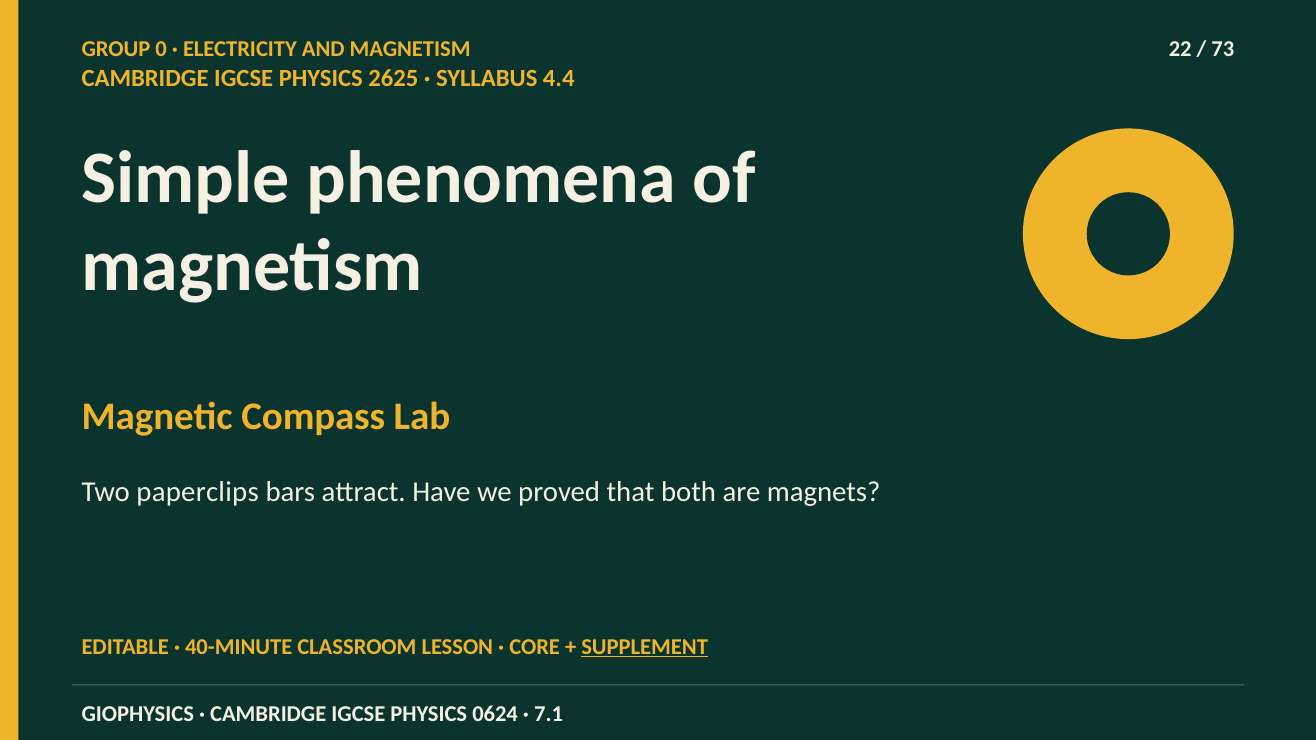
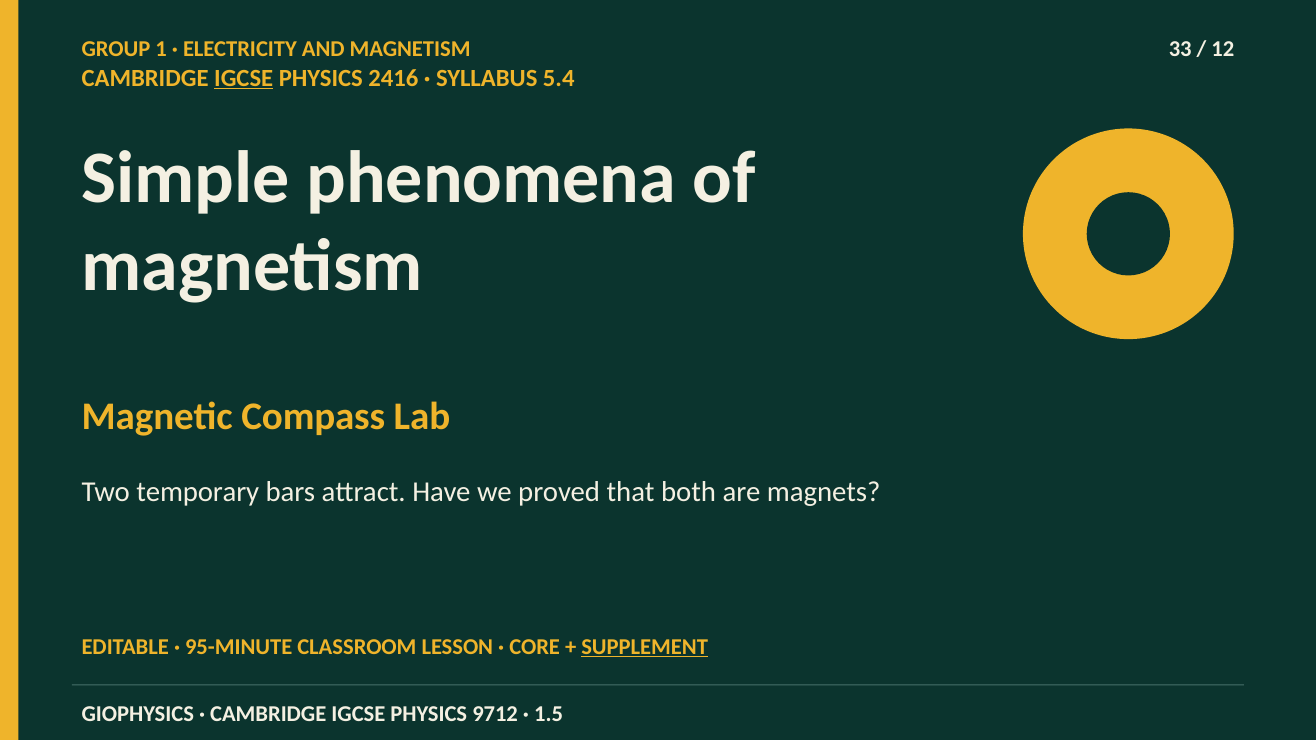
0: 0 -> 1 (161, 49)
22: 22 -> 33 (1180, 49)
73: 73 -> 12 (1223, 49)
IGCSE underline: none -> present (244, 78)
2625: 2625 -> 2416 (393, 78)
4.4: 4.4 -> 5.4 (559, 78)
paperclips: paperclips -> temporary (198, 492)
40-MINUTE: 40-MINUTE -> 95-MINUTE (239, 647)
0624: 0624 -> 9712 (495, 714)
7.1: 7.1 -> 1.5 (549, 714)
